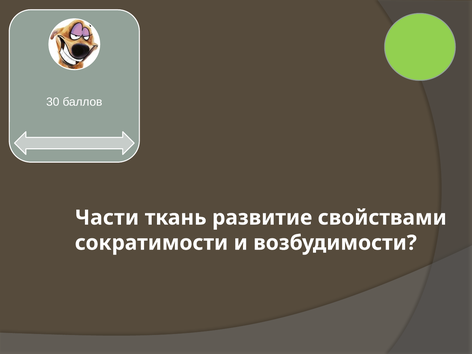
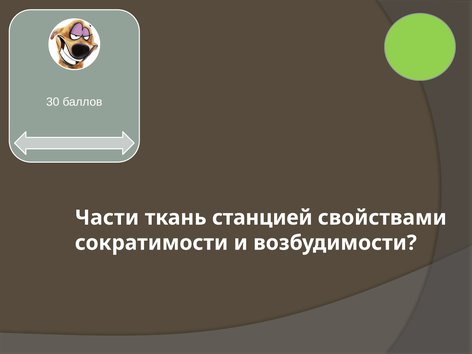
развитие: развитие -> станцией (262, 218)
